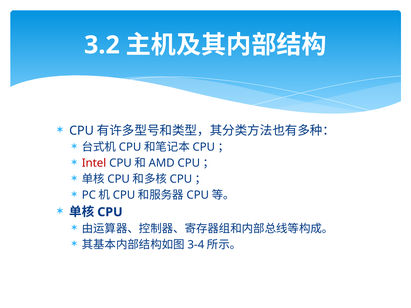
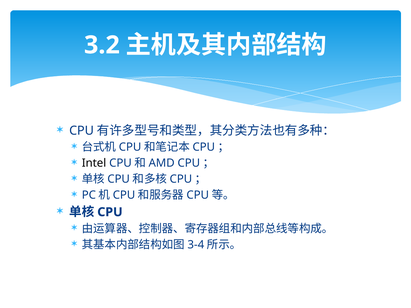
Intel colour: red -> black (94, 163)
